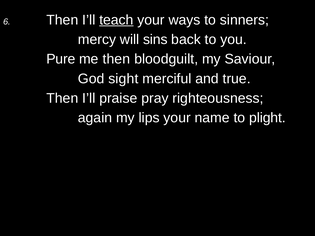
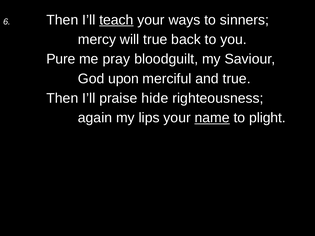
will sins: sins -> true (155, 40)
me then: then -> pray (116, 59)
sight: sight -> upon (123, 79)
pray: pray -> hide (155, 98)
name underline: none -> present (212, 118)
